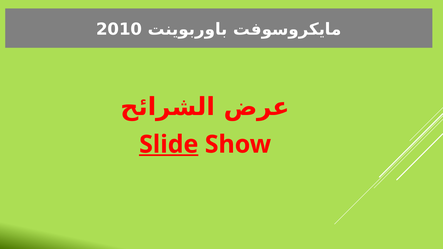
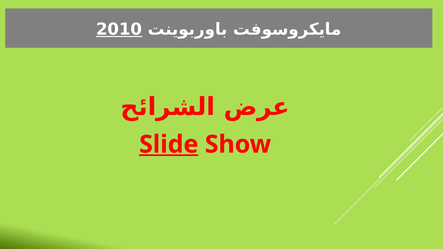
2010 underline: none -> present (119, 29)
